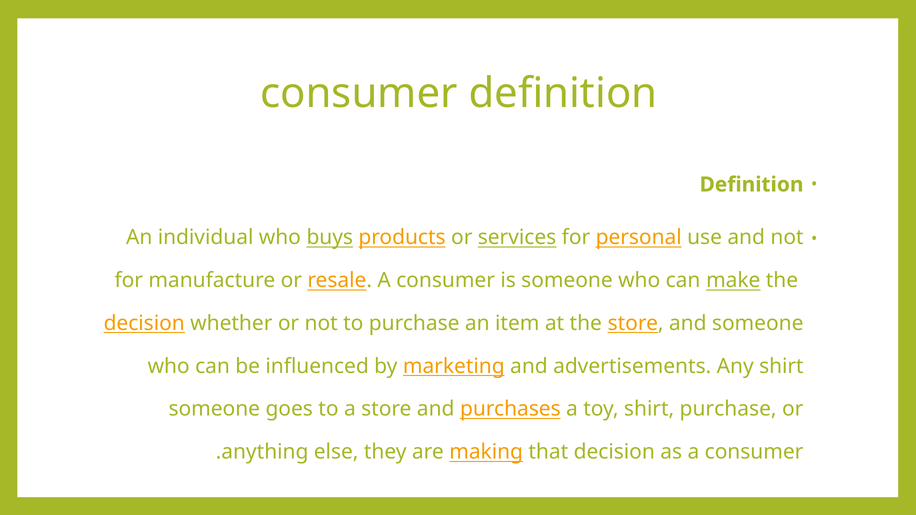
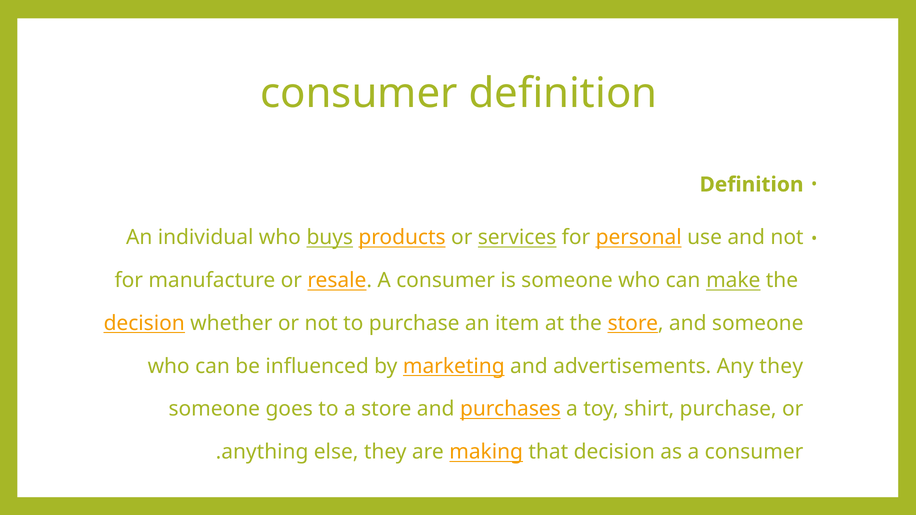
Any shirt: shirt -> they (781, 366)
